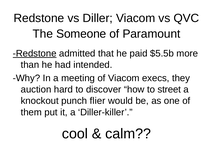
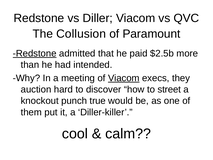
Someone: Someone -> Collusion (81, 34)
$5.5b: $5.5b -> $2.5b (162, 53)
Viacom underline: none -> present (124, 78)
flier: flier -> true (98, 101)
